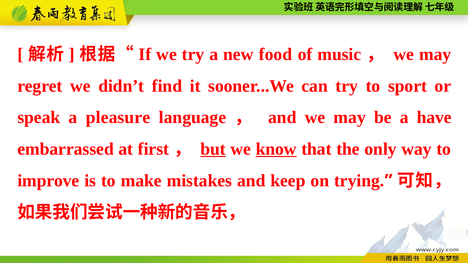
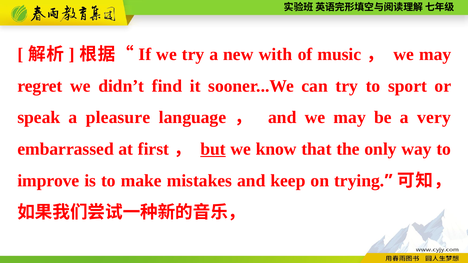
food: food -> with (276, 54)
have: have -> very (434, 118)
know underline: present -> none (276, 149)
